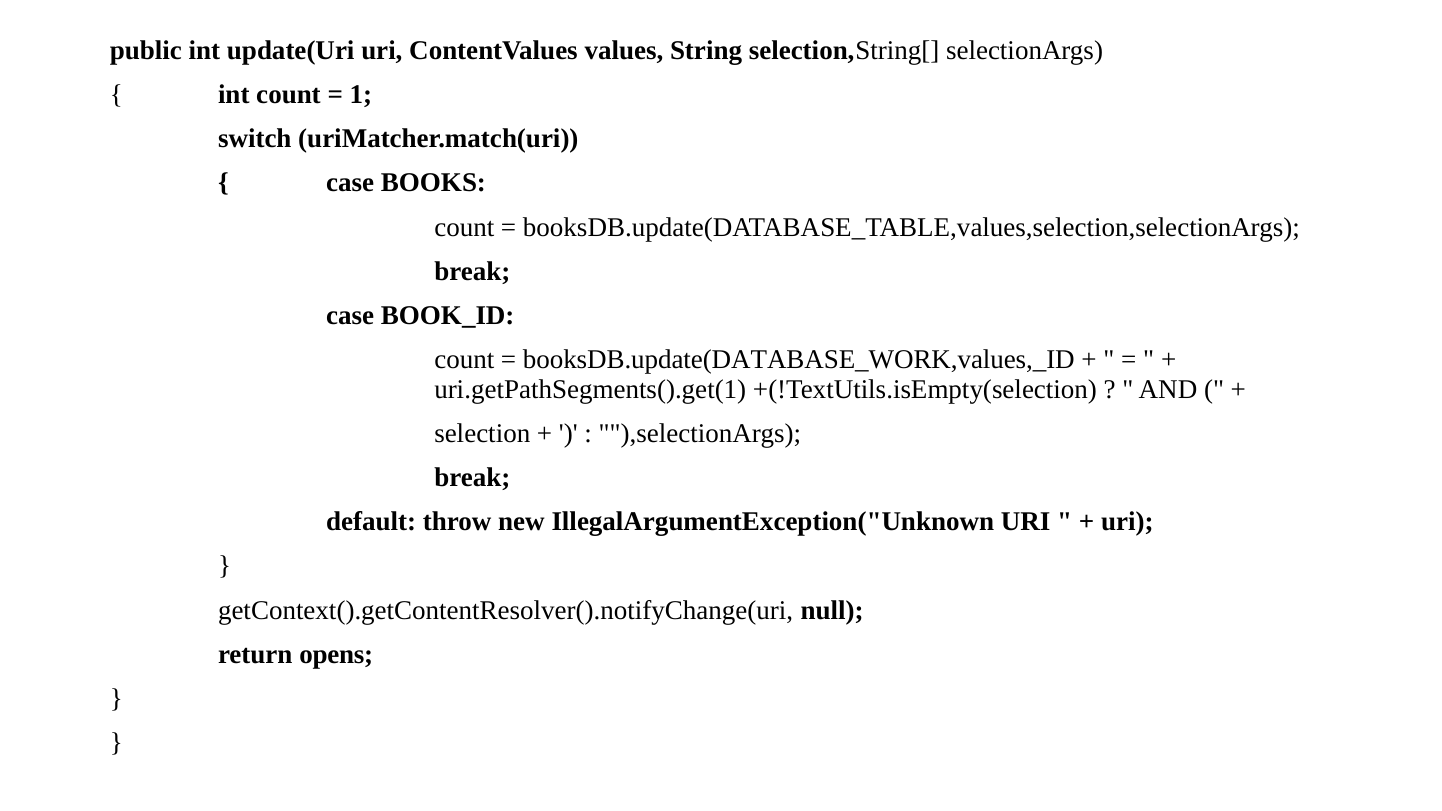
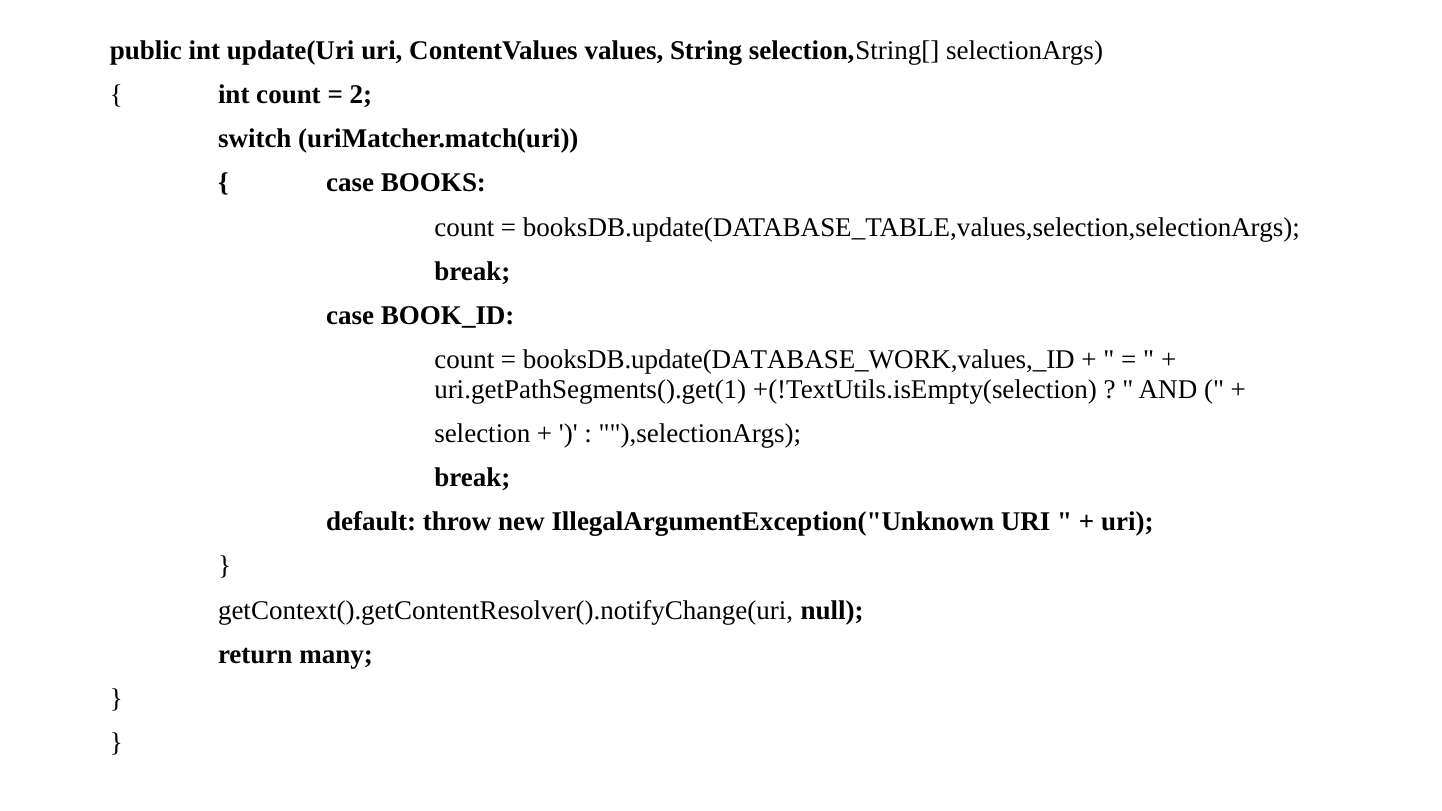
1: 1 -> 2 (361, 95)
opens: opens -> many (336, 655)
